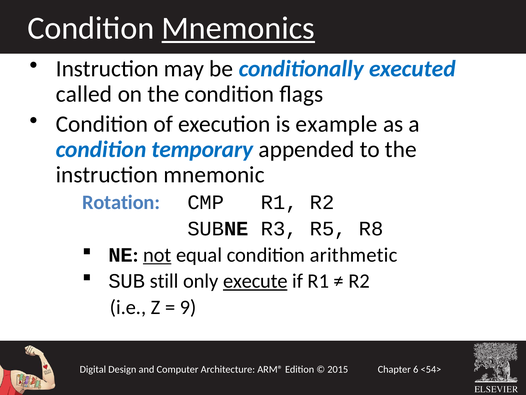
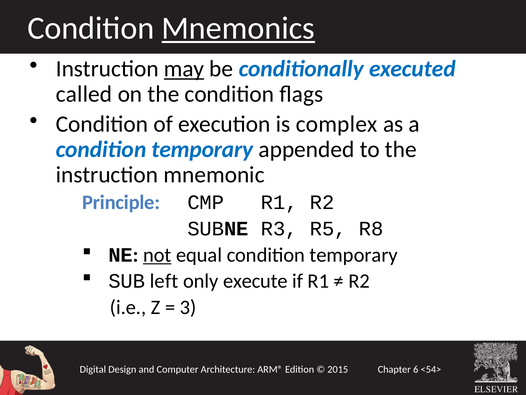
may underline: none -> present (184, 69)
example: example -> complex (337, 124)
Rotation: Rotation -> Principle (121, 202)
equal condition arithmetic: arithmetic -> temporary (354, 255)
still: still -> left (164, 281)
execute underline: present -> none (255, 281)
9: 9 -> 3 (188, 307)
